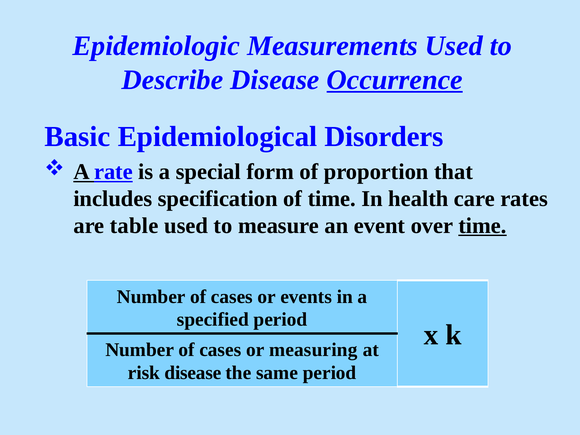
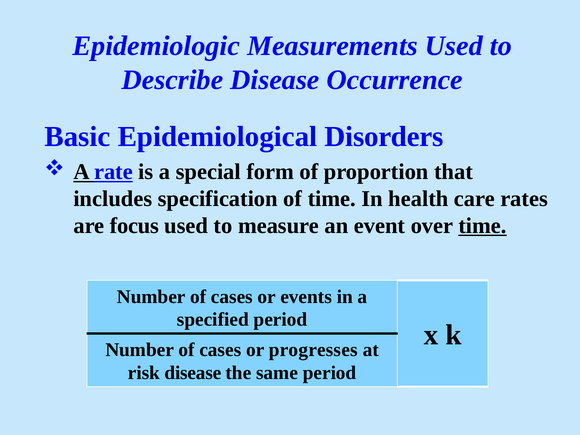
Occurrence underline: present -> none (395, 80)
table: table -> focus (134, 226)
measuring: measuring -> progresses (313, 350)
